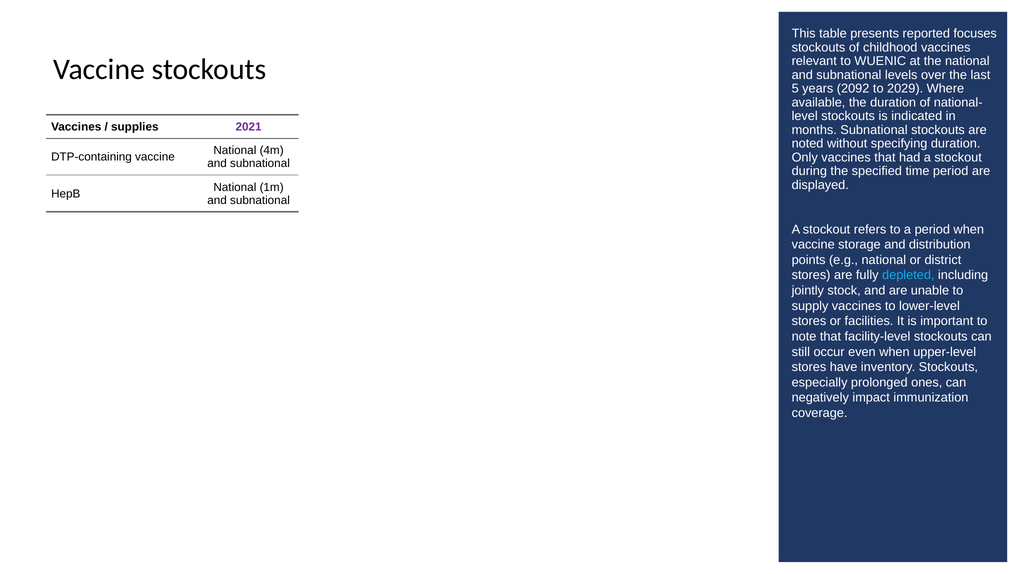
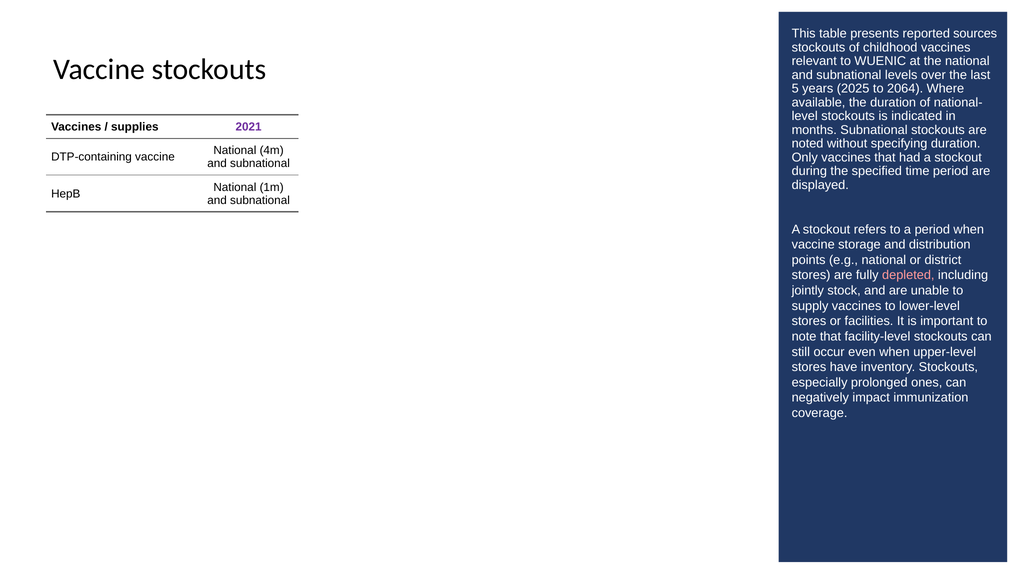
focuses: focuses -> sources (975, 34)
2092: 2092 -> 2025 (853, 89)
2029: 2029 -> 2064 (905, 89)
depleted colour: light blue -> pink (908, 275)
